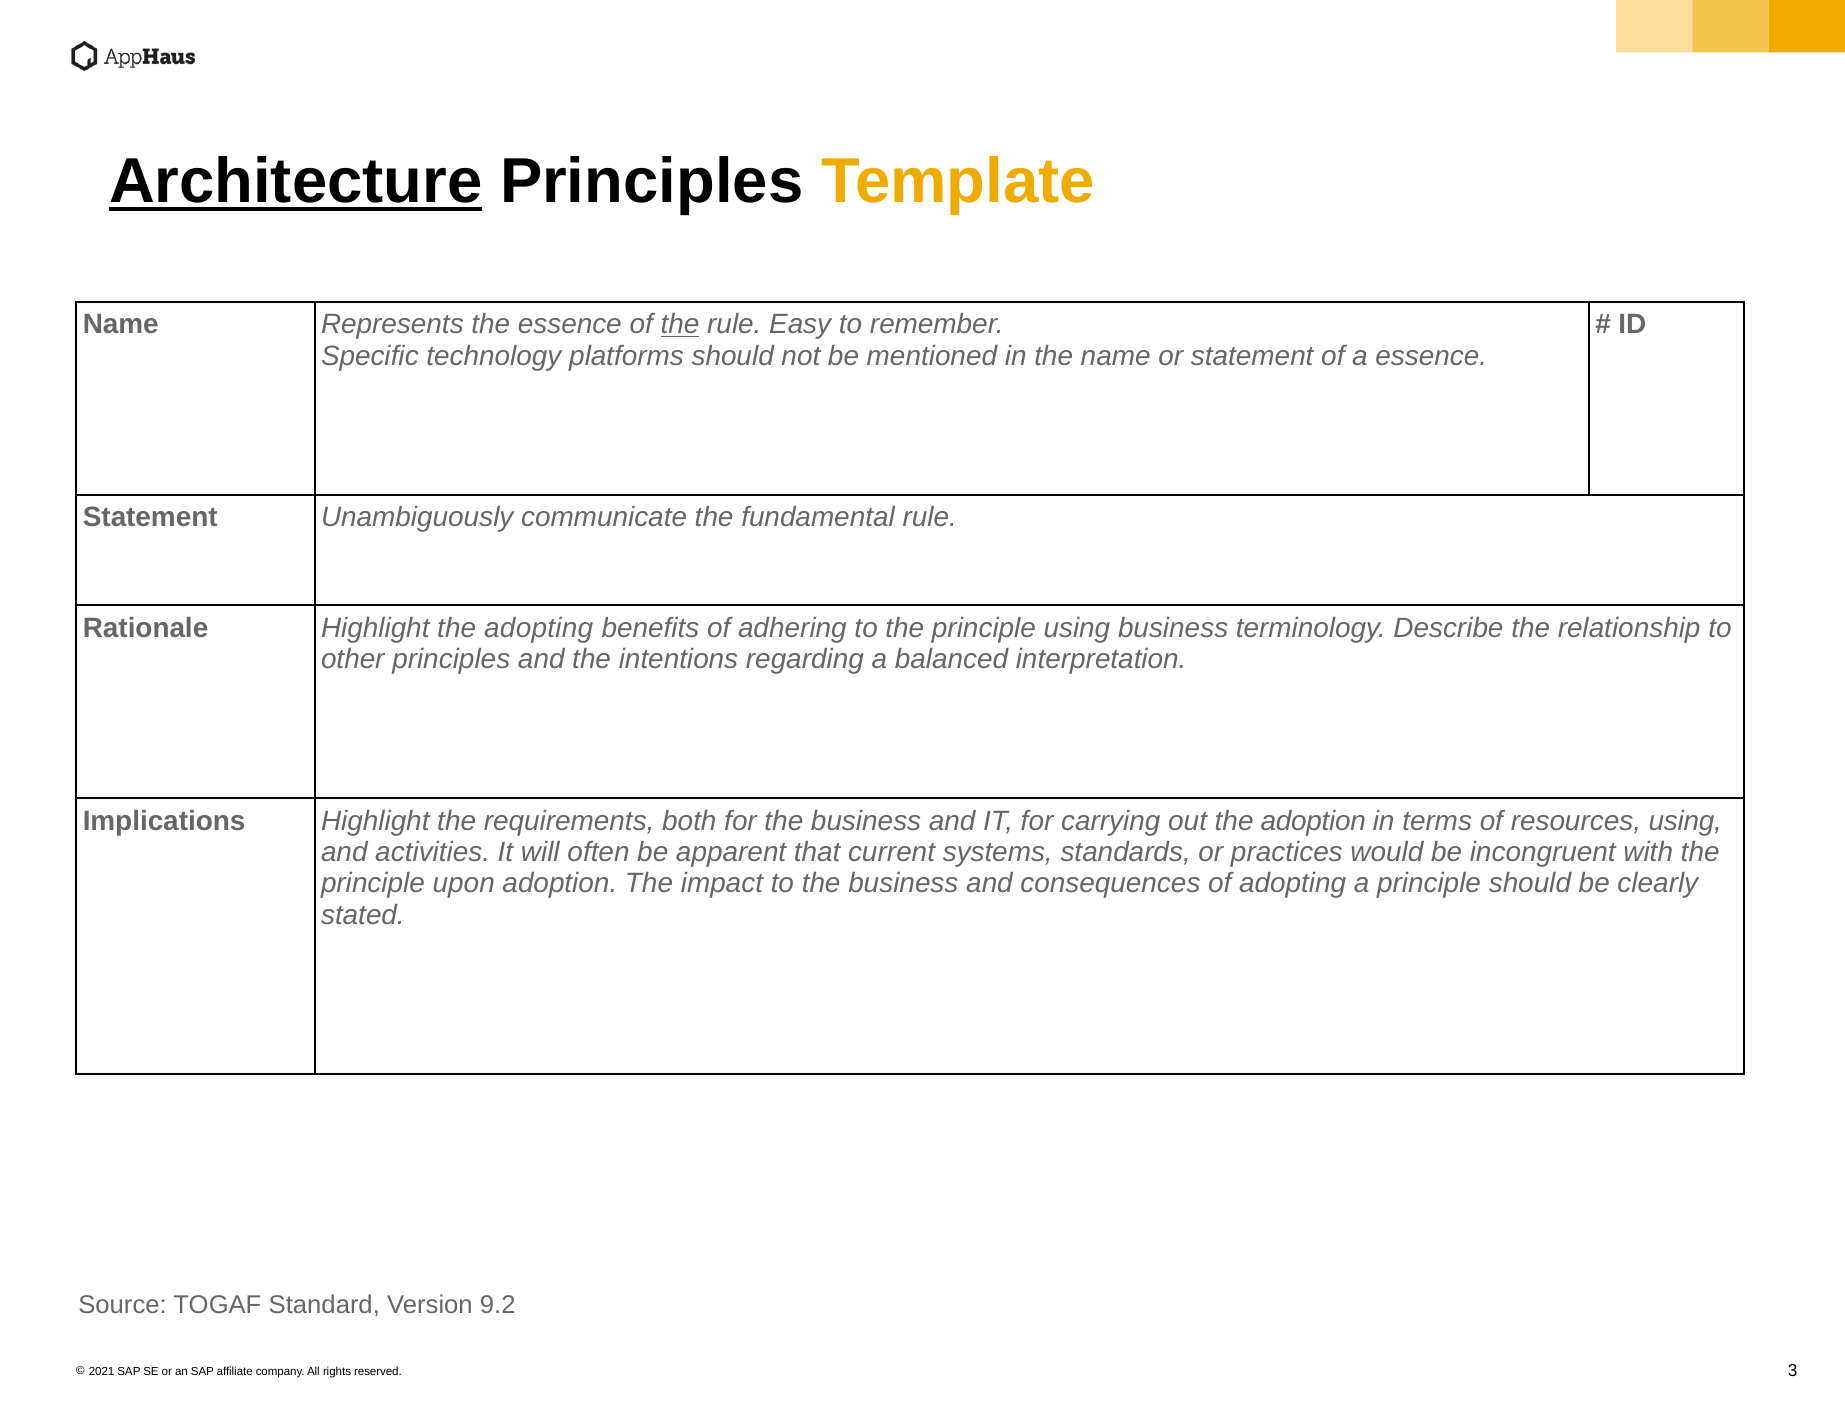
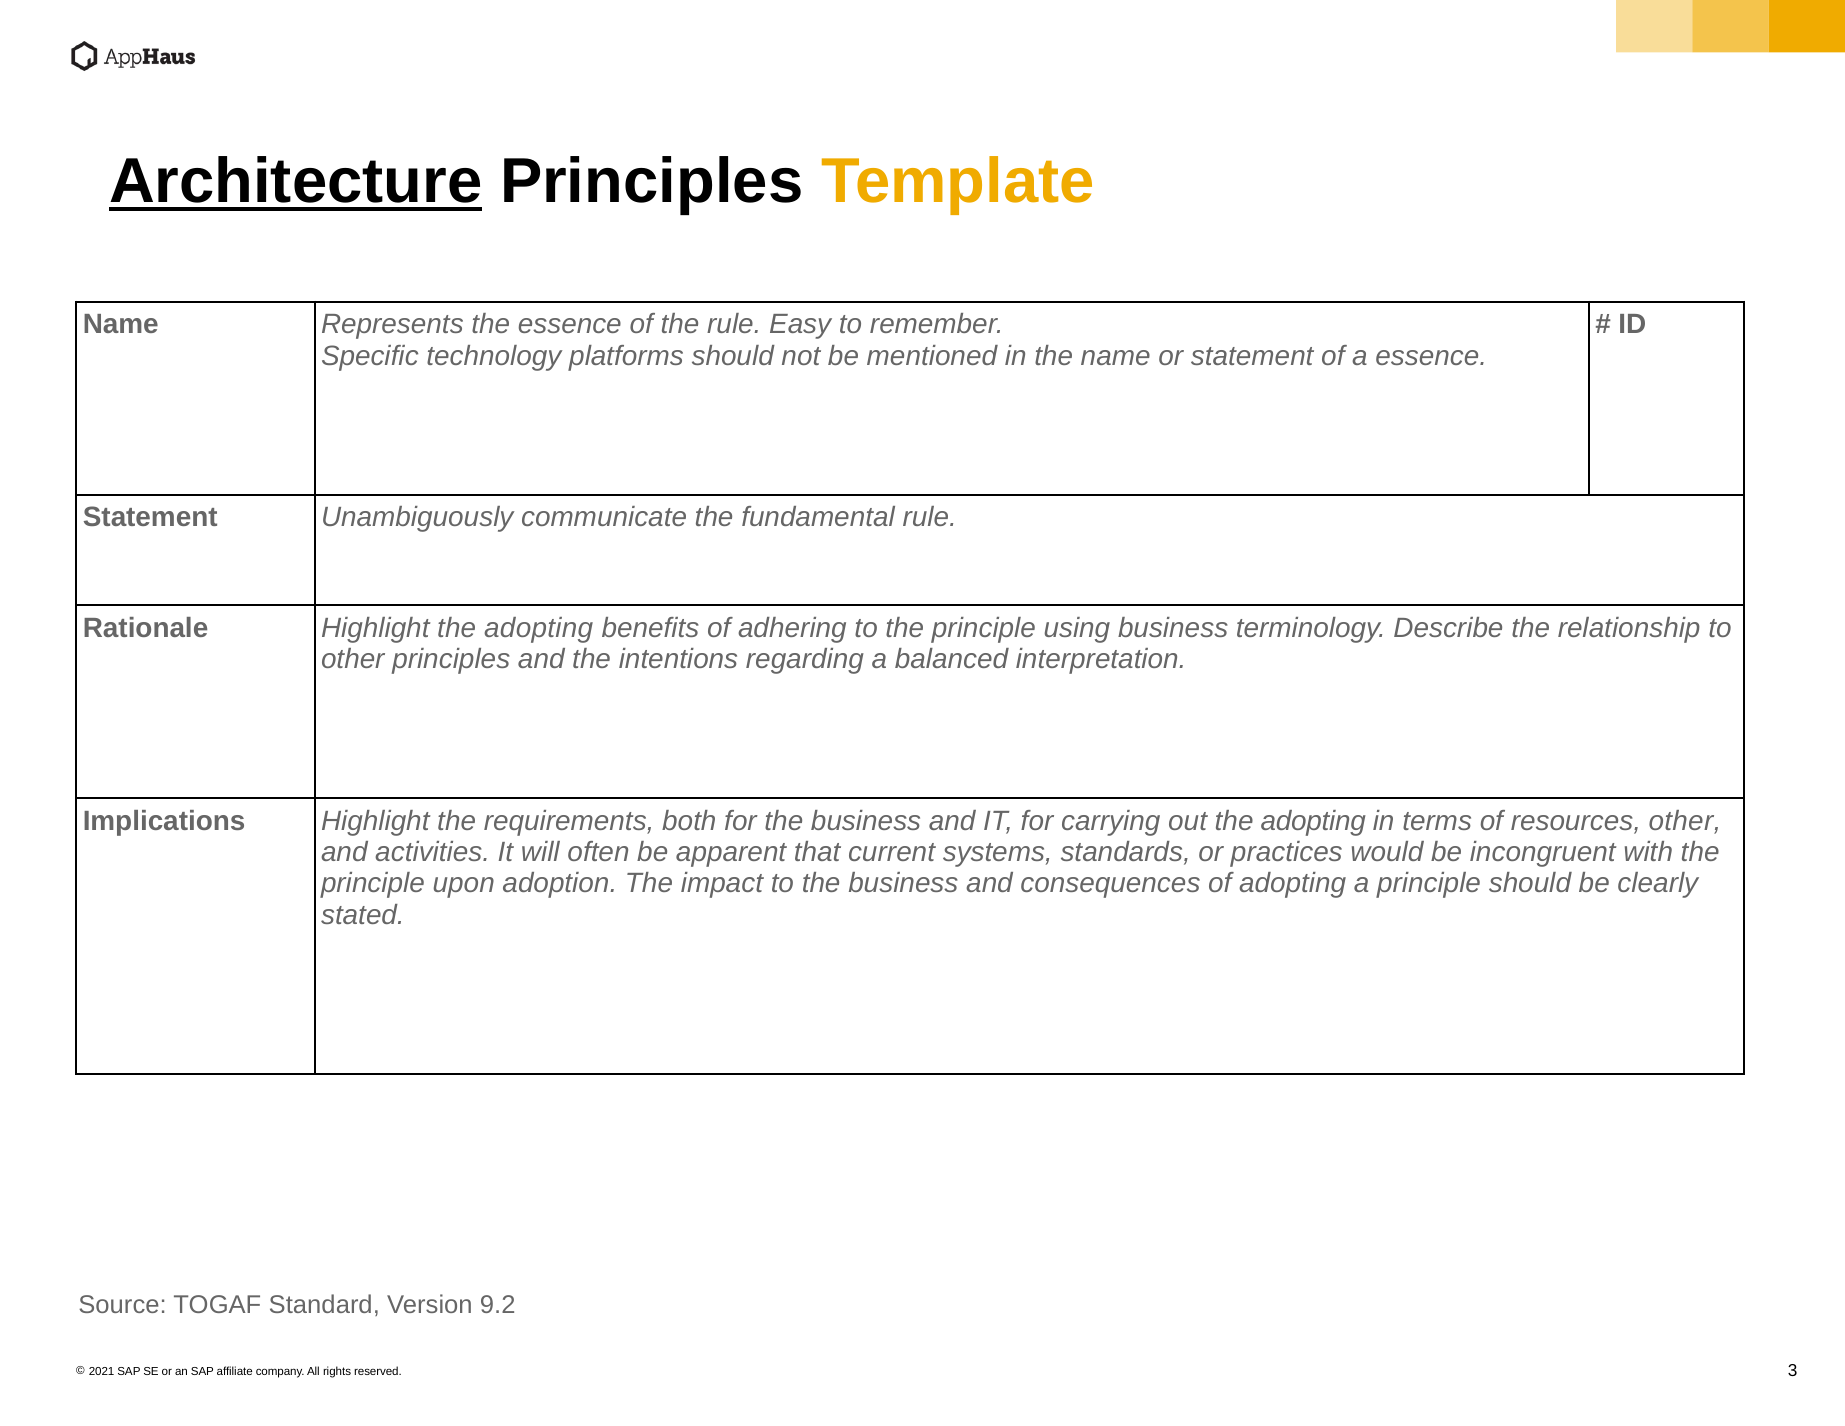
the underline: present -> none (680, 324)
out the adoption: adoption -> adopting (1313, 821)
resources using: using -> other (1685, 821)
